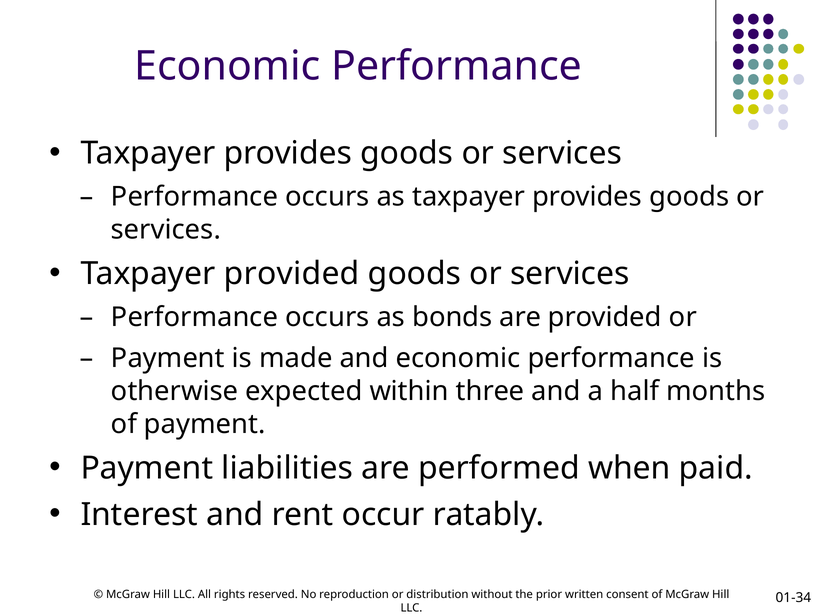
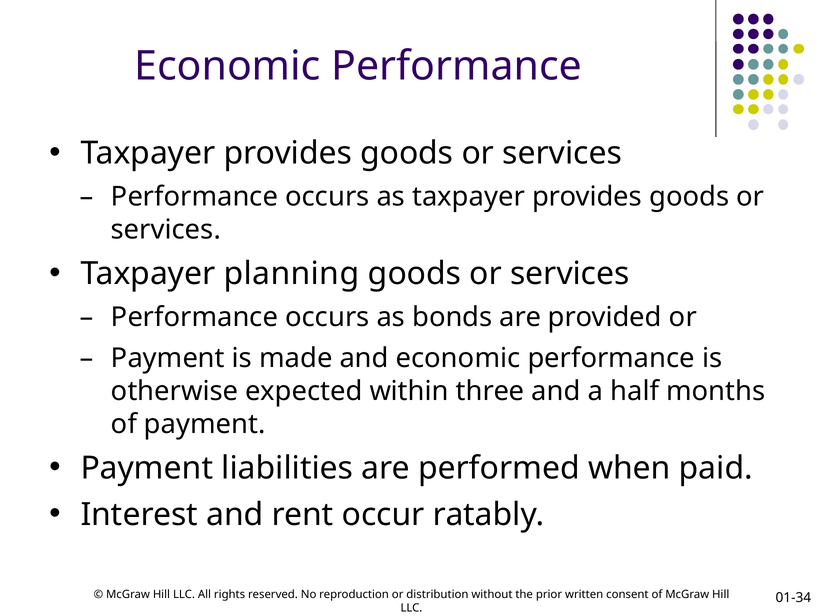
Taxpayer provided: provided -> planning (292, 274)
